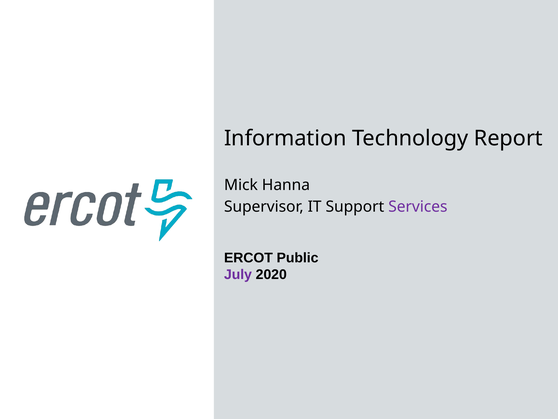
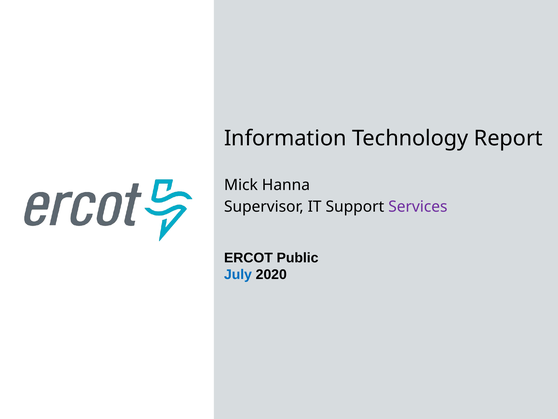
July colour: purple -> blue (238, 274)
